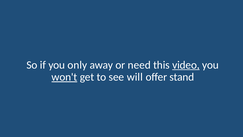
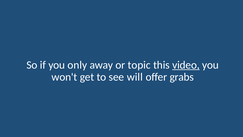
need: need -> topic (139, 65)
won't underline: present -> none (64, 77)
stand: stand -> grabs (182, 77)
